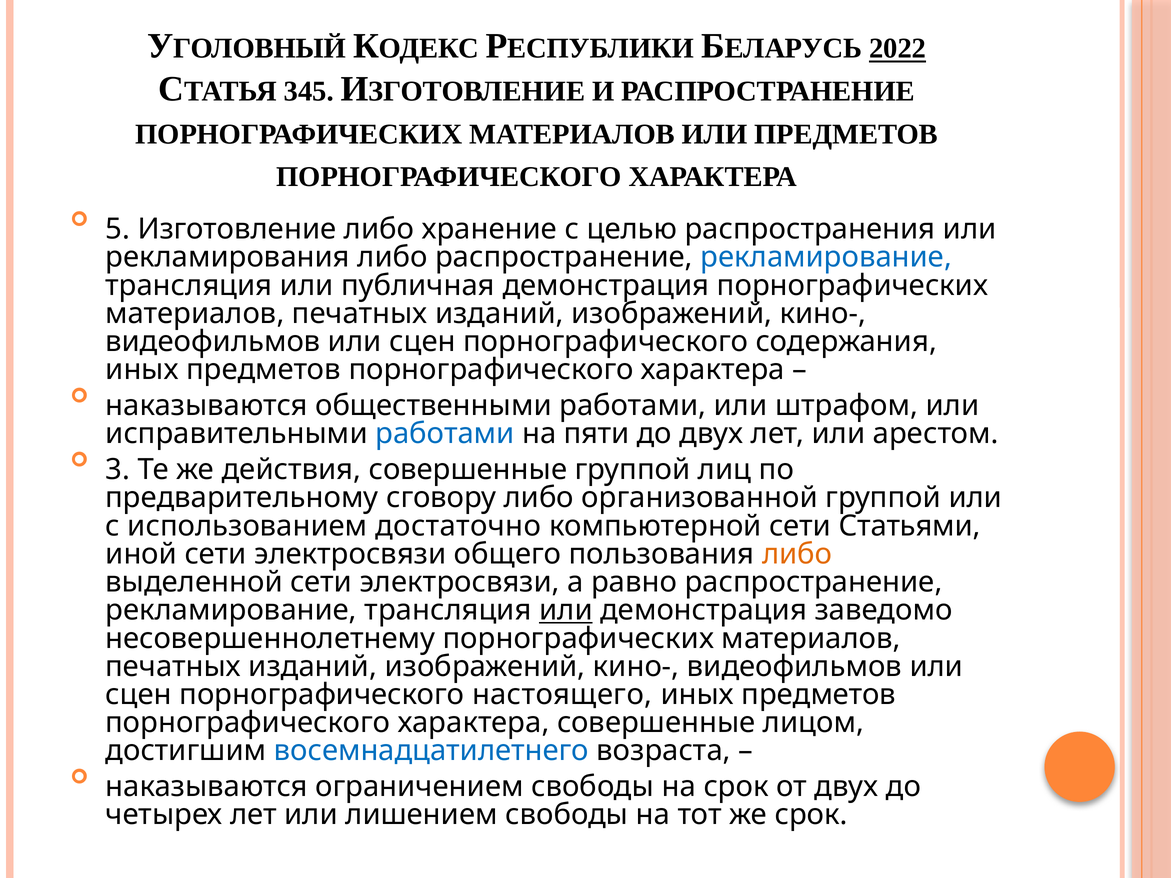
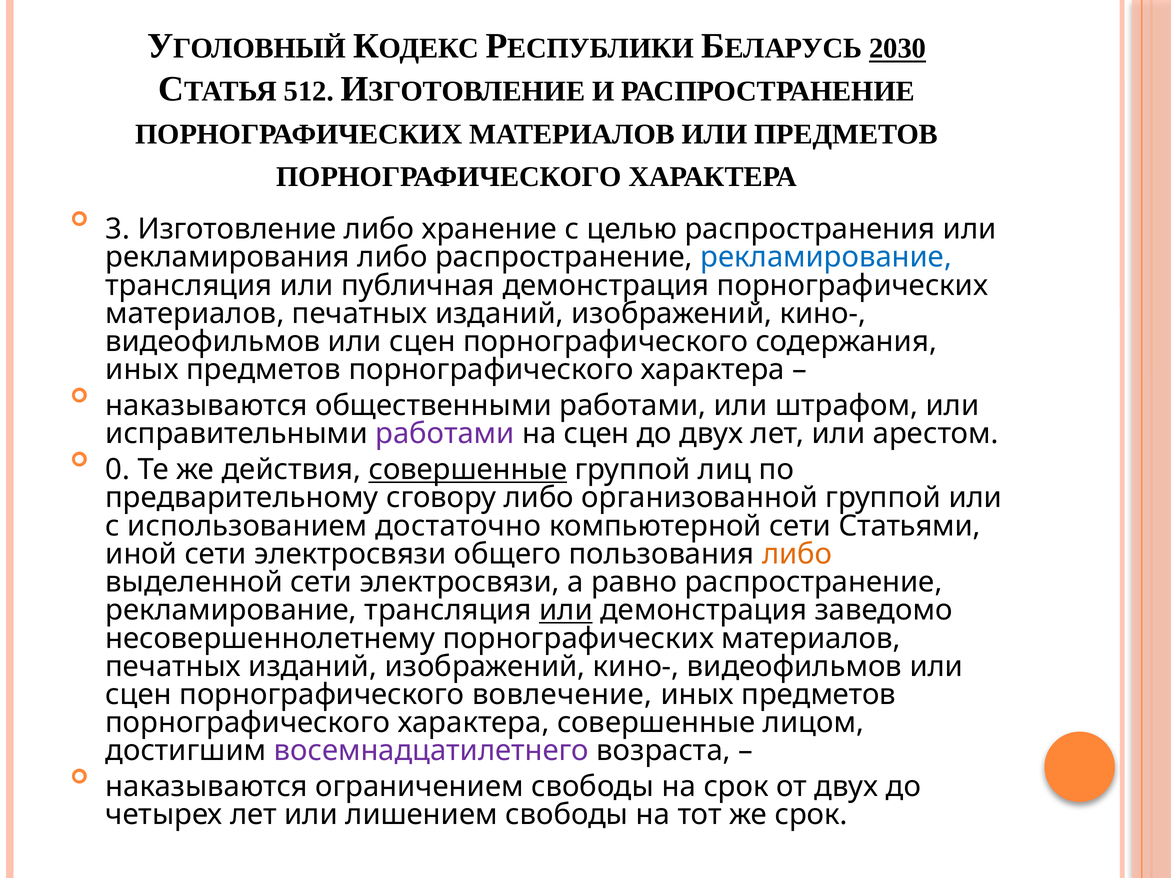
2022: 2022 -> 2030 (898, 48)
345: 345 -> 512 (309, 91)
5: 5 -> 3 (118, 229)
работами colour: blue -> purple (445, 434)
на пяти: пяти -> сцен (597, 434)
3: 3 -> 0 (118, 470)
совершенные underline: none -> present (468, 470)
настоящего: настоящего -> вовлечение (562, 695)
восемнадцатилетнего colour: blue -> purple (431, 751)
